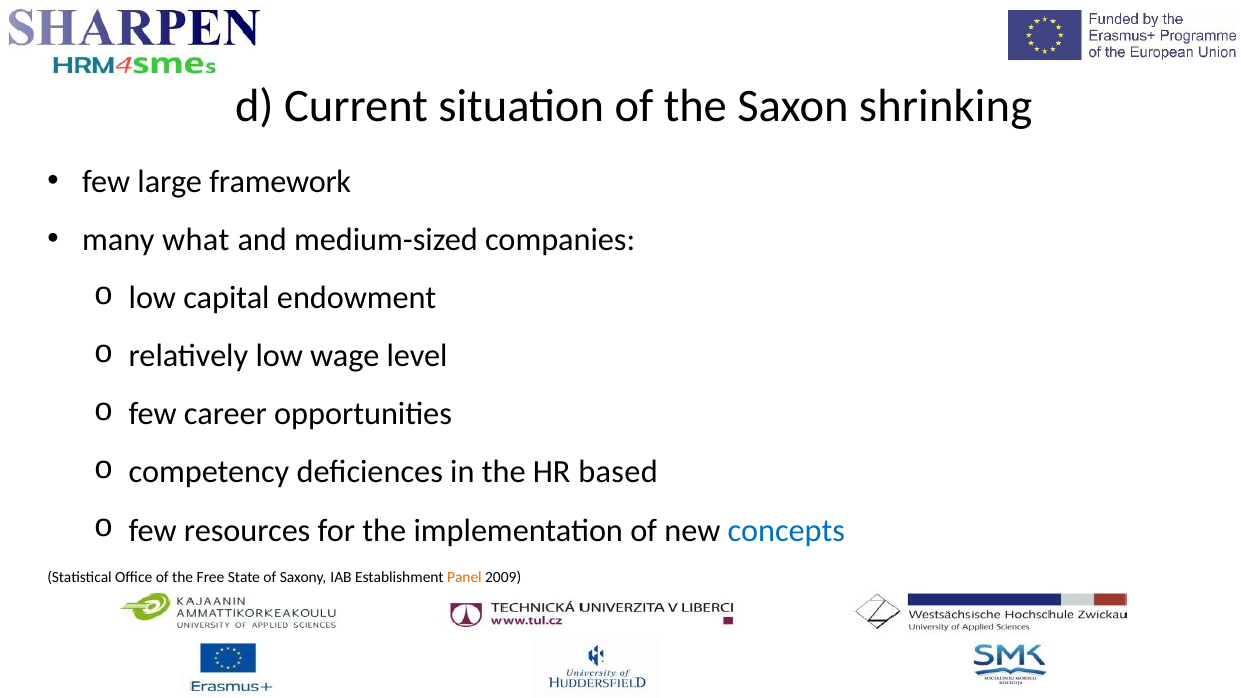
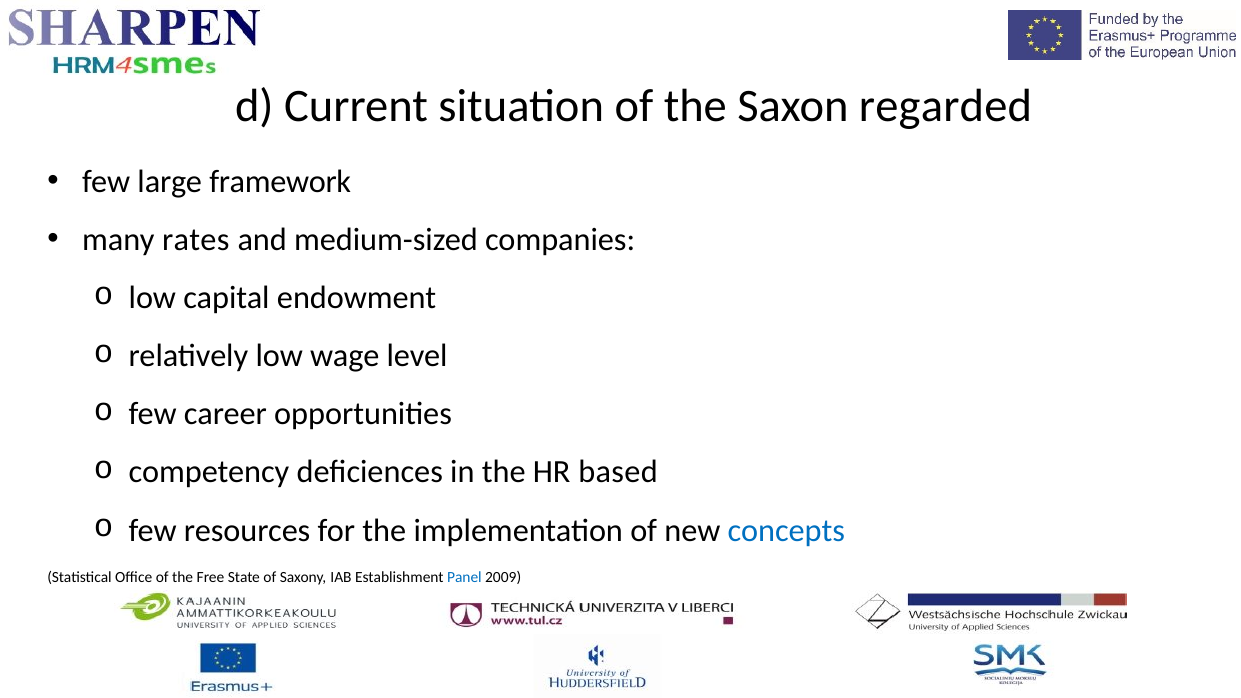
shrinking: shrinking -> regarded (946, 106)
what: what -> rates (196, 240)
Panel colour: orange -> blue (464, 577)
